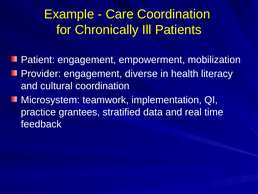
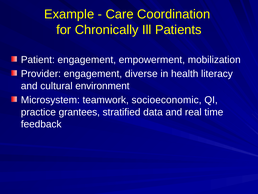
cultural coordination: coordination -> environment (102, 86)
implementation: implementation -> socioeconomic (167, 100)
